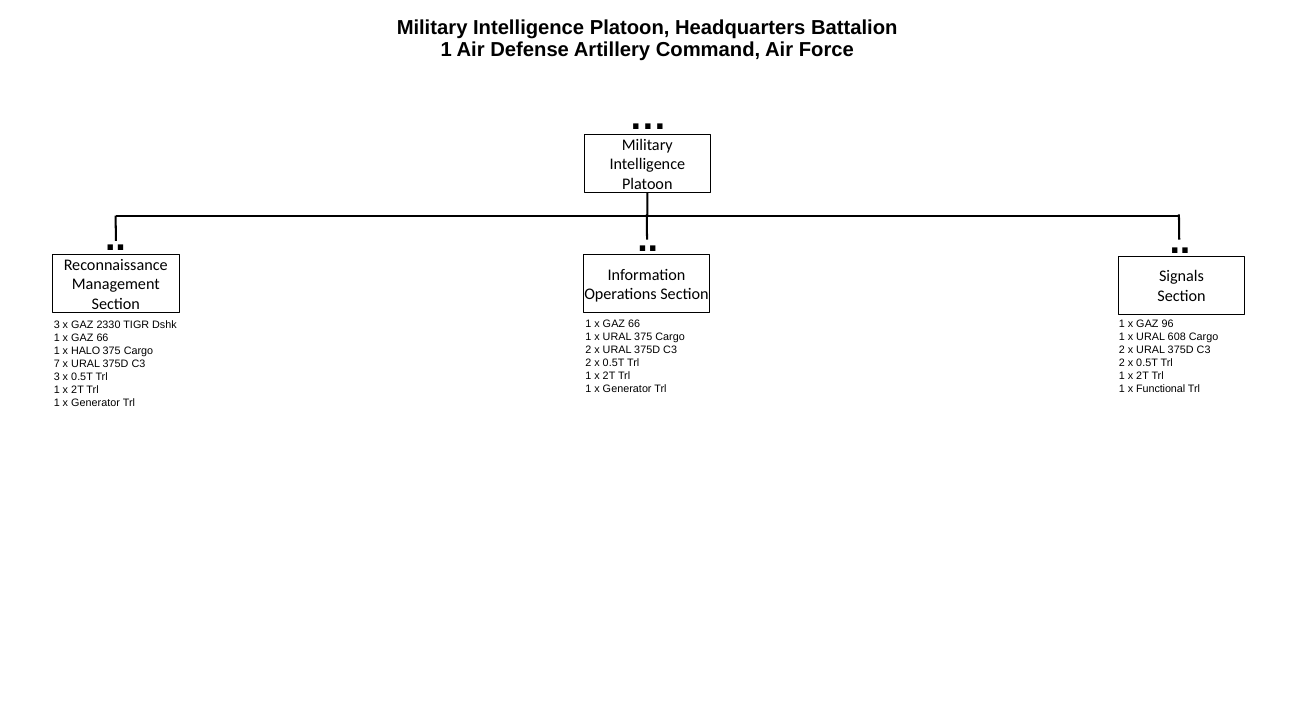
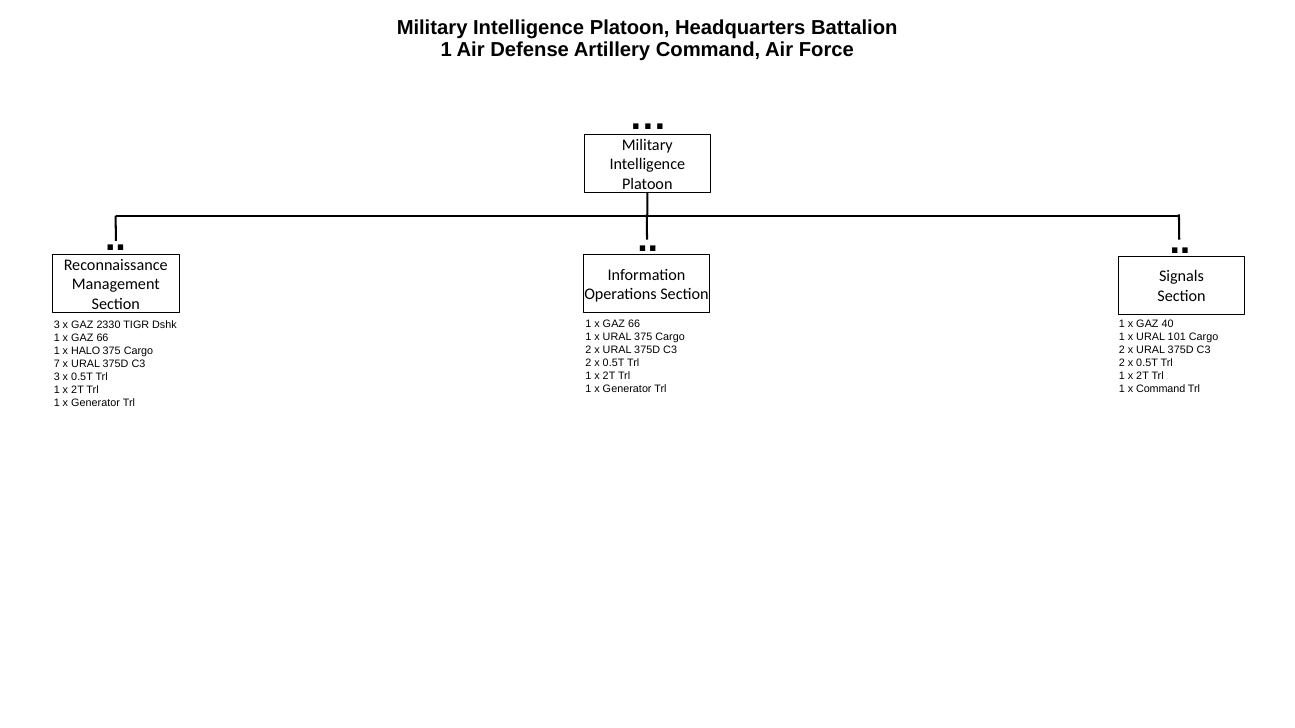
96: 96 -> 40 (1168, 325)
608: 608 -> 101 (1177, 338)
x Functional: Functional -> Command (1161, 389)
